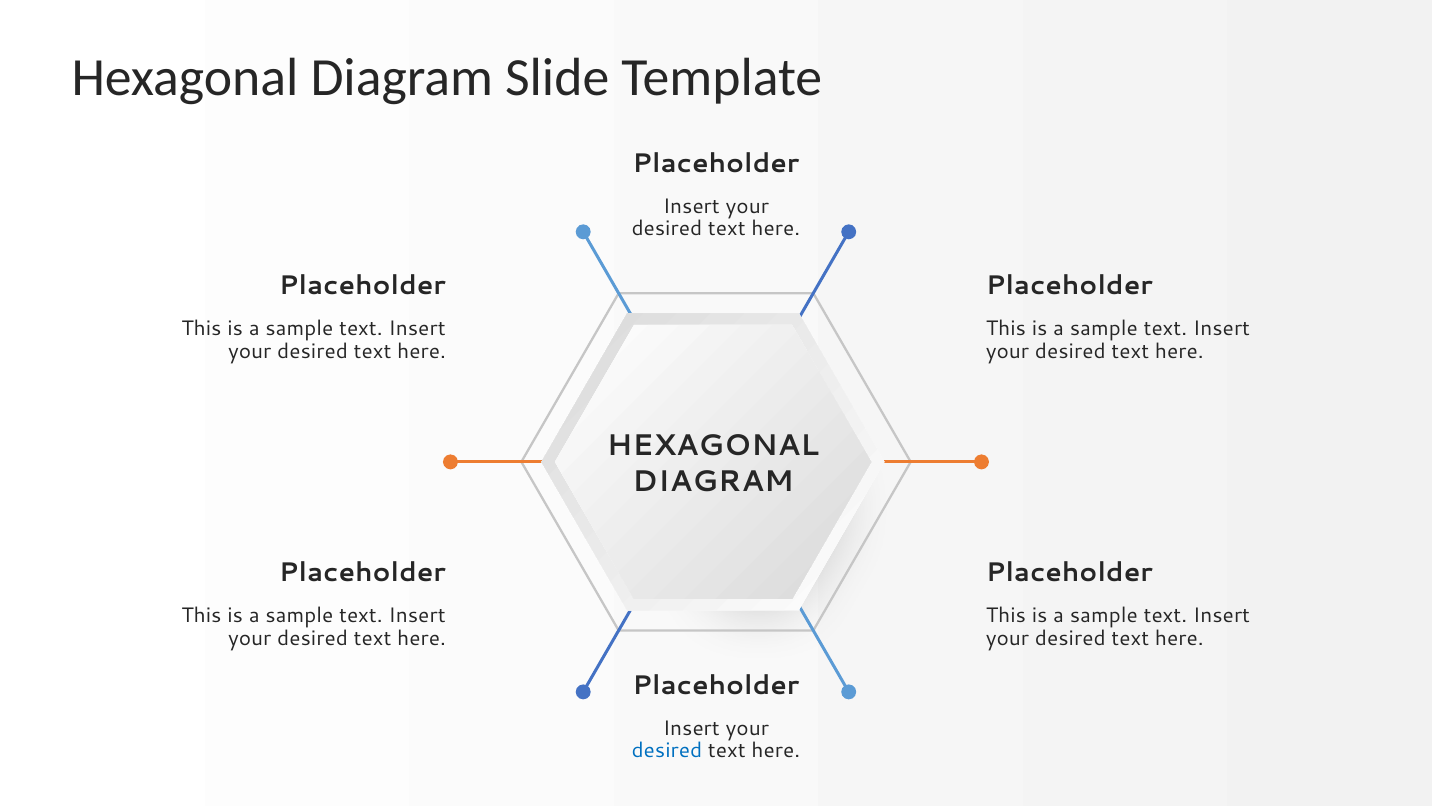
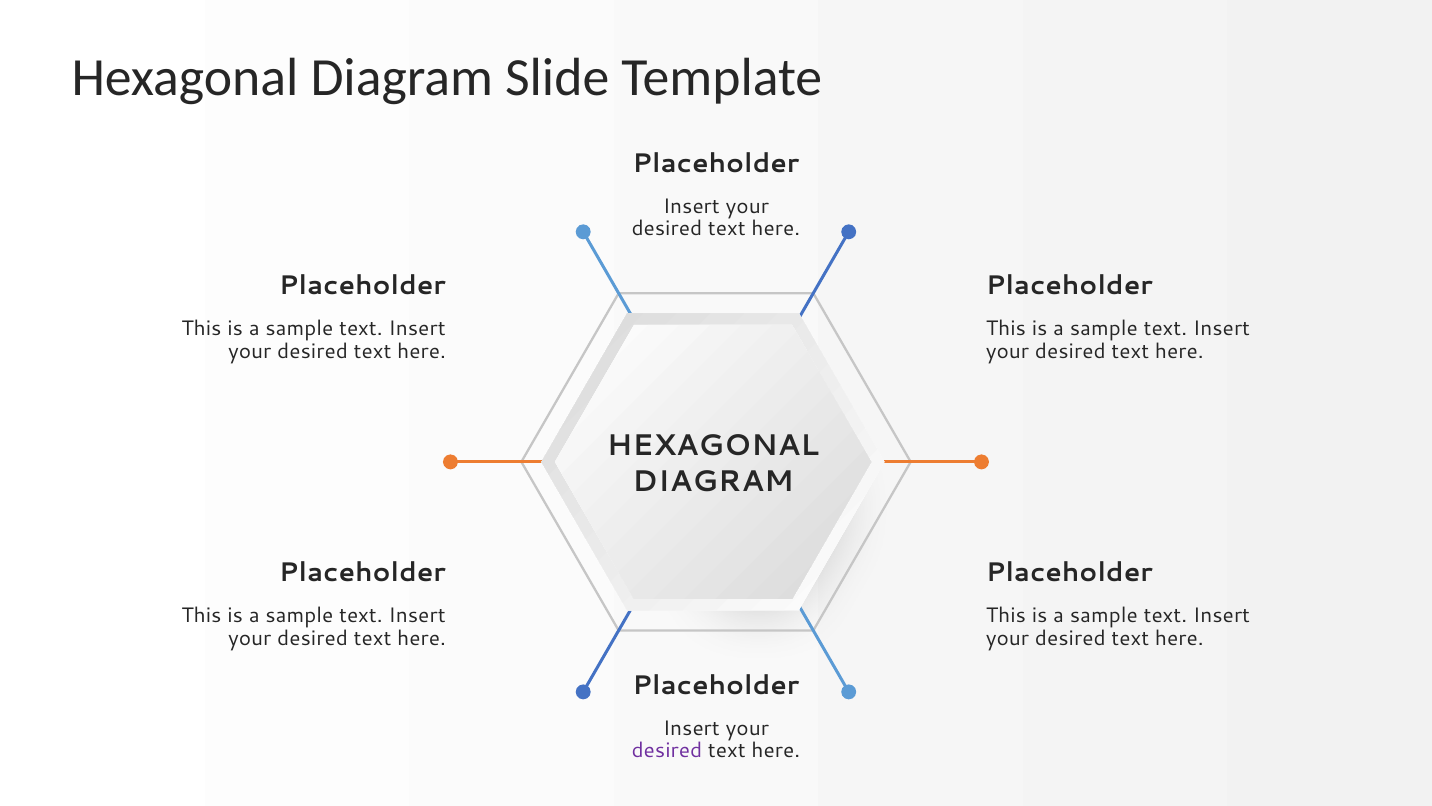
desired colour: blue -> purple (667, 751)
